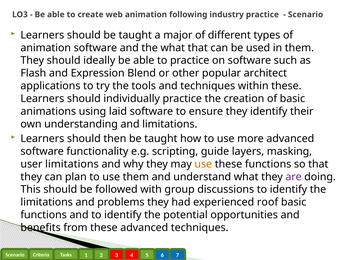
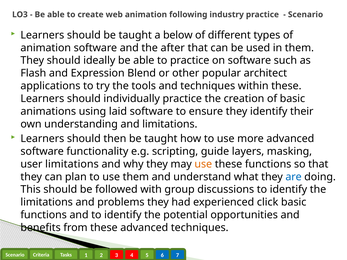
major: major -> below (178, 35)
the what: what -> after (173, 48)
are colour: purple -> blue (294, 177)
roof: roof -> click (268, 202)
